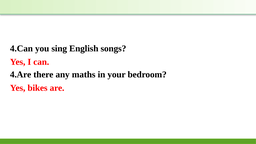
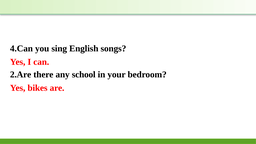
4.Are: 4.Are -> 2.Are (21, 74)
maths: maths -> school (84, 74)
